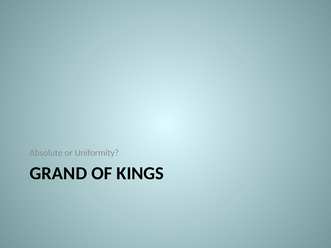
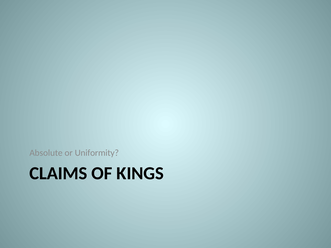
GRAND: GRAND -> CLAIMS (58, 173)
